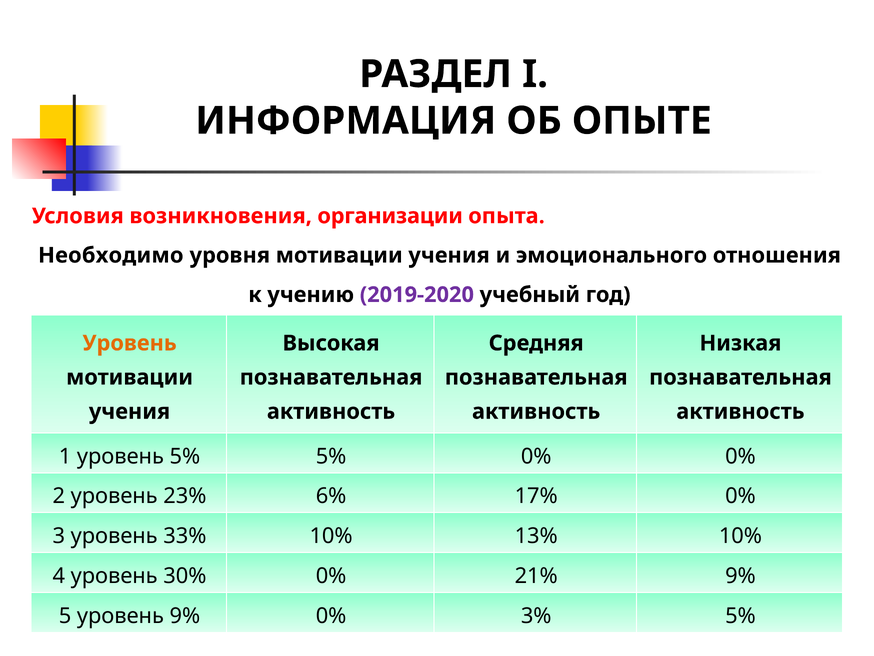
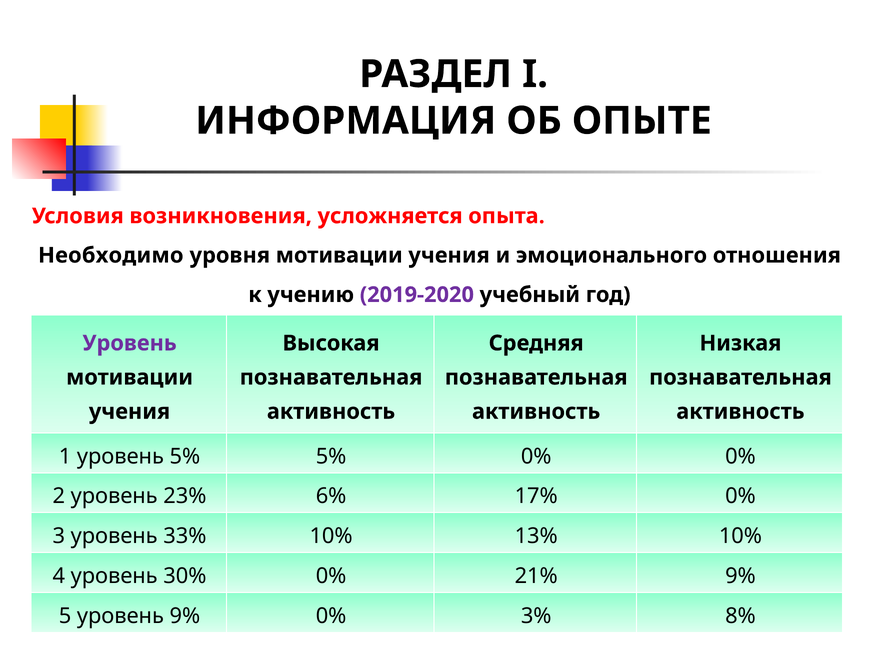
организации: организации -> усложняется (390, 216)
Уровень colour: orange -> purple (130, 343)
3% 5%: 5% -> 8% (740, 615)
